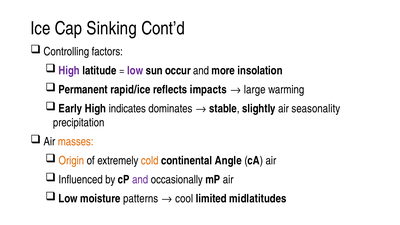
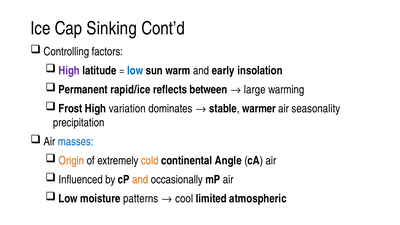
low colour: purple -> blue (135, 70)
occur: occur -> warm (178, 70)
more: more -> early (223, 70)
impacts: impacts -> between (208, 90)
Early: Early -> Frost (70, 109)
indicates: indicates -> variation (127, 109)
slightly: slightly -> warmer (259, 109)
masses colour: orange -> blue (76, 142)
and colour: purple -> orange (140, 180)
midlatitudes: midlatitudes -> atmospheric (258, 199)
